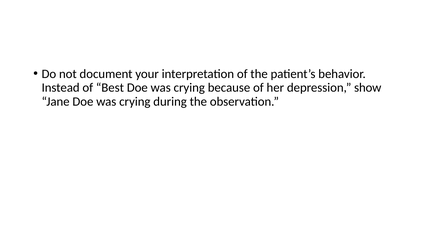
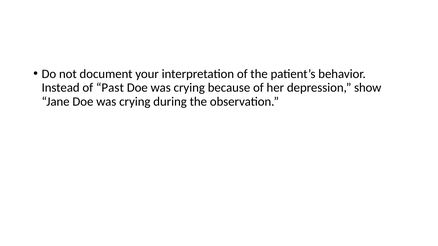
Best: Best -> Past (110, 88)
